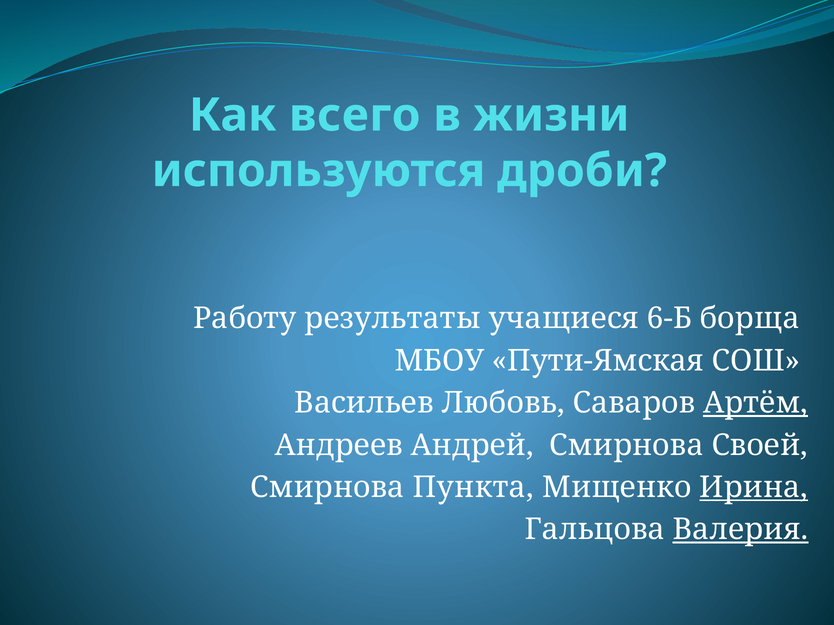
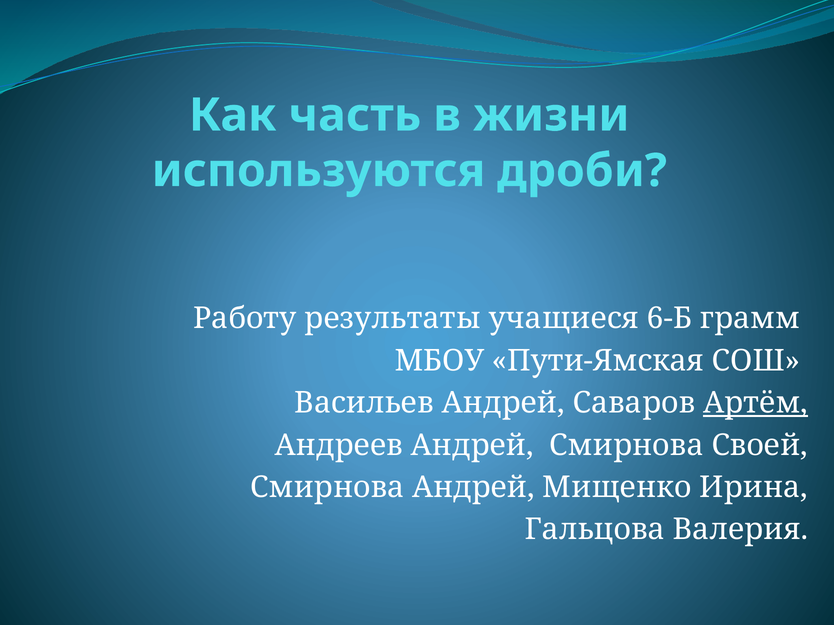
всего: всего -> часть (355, 115)
борща: борща -> грамм (750, 319)
Васильев Любовь: Любовь -> Андрей (503, 403)
Смирнова Пункта: Пункта -> Андрей (473, 488)
Ирина underline: present -> none (754, 488)
Валерия underline: present -> none (740, 530)
